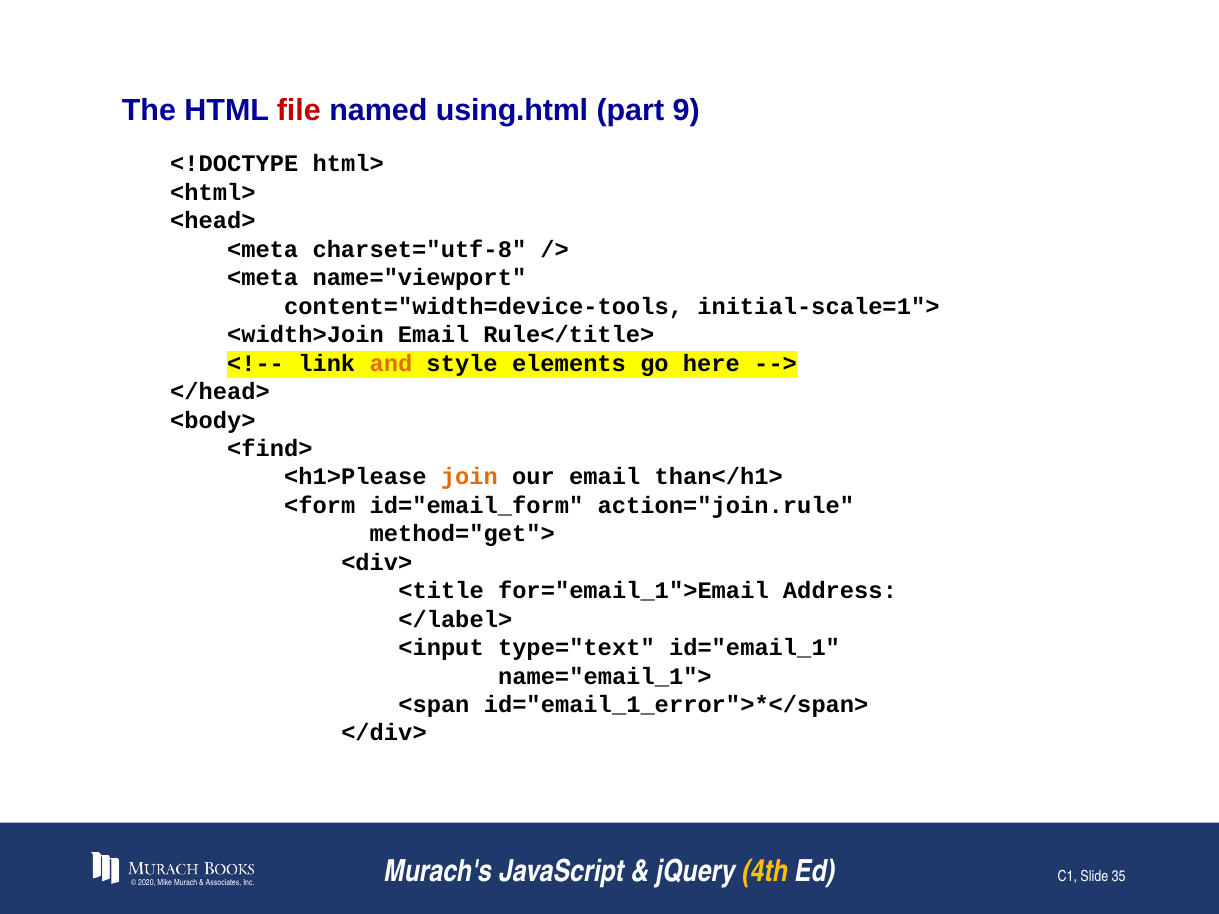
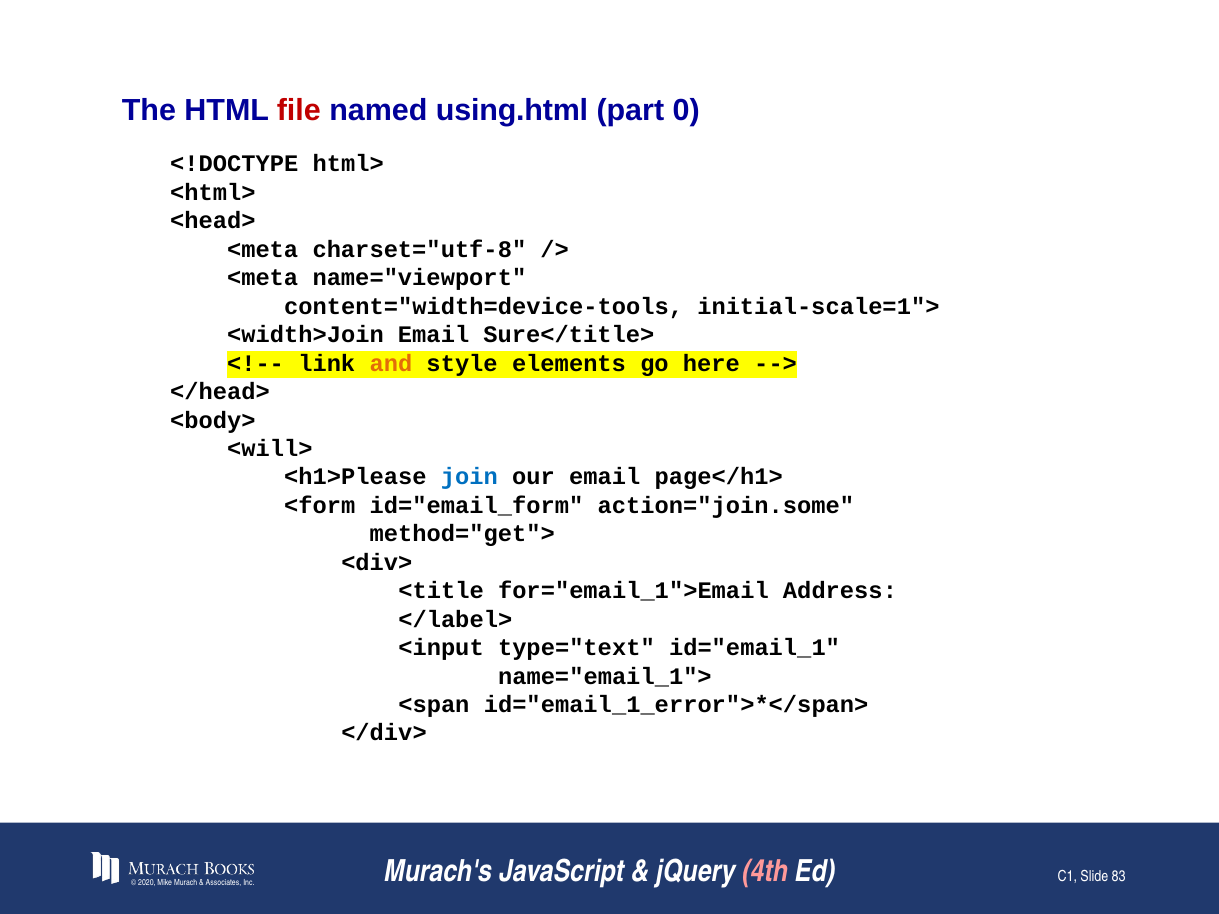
9: 9 -> 0 (686, 110)
Rule</title>: Rule</title> -> Sure</title> (569, 335)
<find>: <find> -> <will> (270, 449)
join colour: orange -> blue (469, 477)
than</h1>: than</h1> -> page</h1> (719, 477)
action="join.rule: action="join.rule -> action="join.some (726, 506)
4th colour: yellow -> pink (765, 872)
35: 35 -> 83 (1119, 877)
